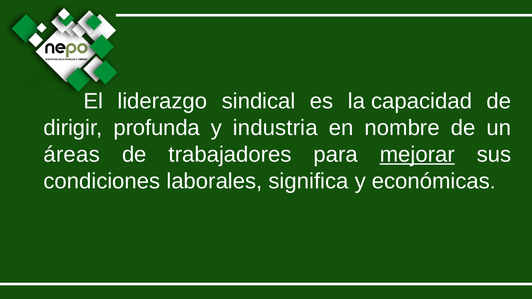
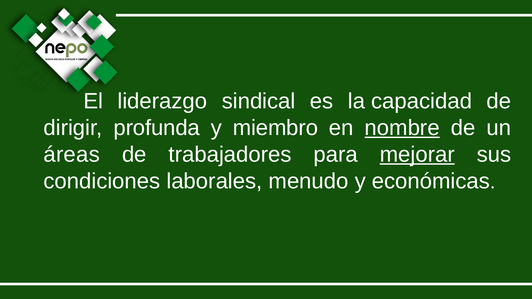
industria: industria -> miembro (275, 128)
nombre underline: none -> present (402, 128)
significa: significa -> menudo (309, 181)
